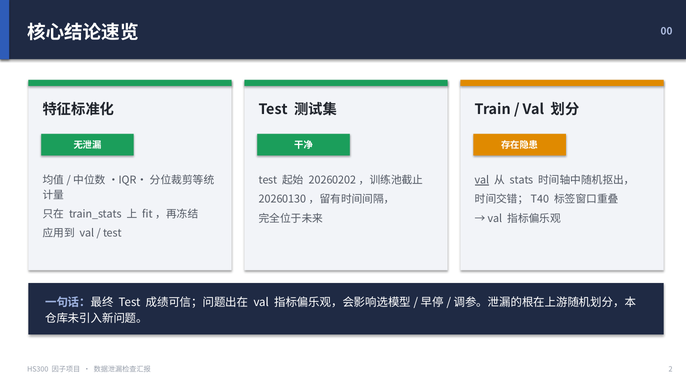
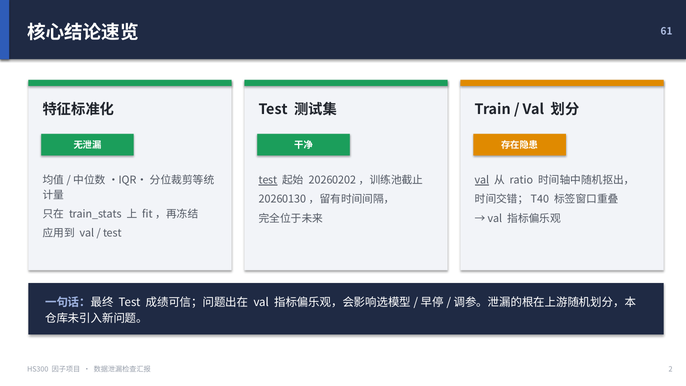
00: 00 -> 61 (667, 32)
test underline: none -> present (268, 180)
stats: stats -> ratio (522, 180)
